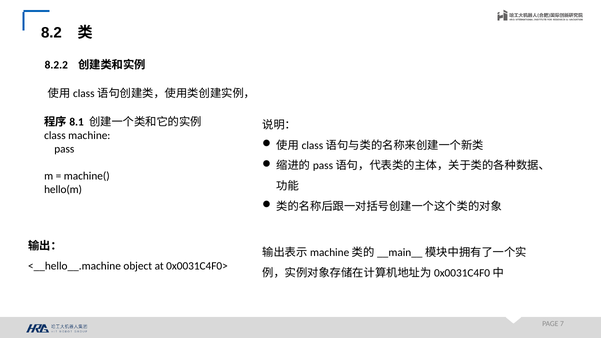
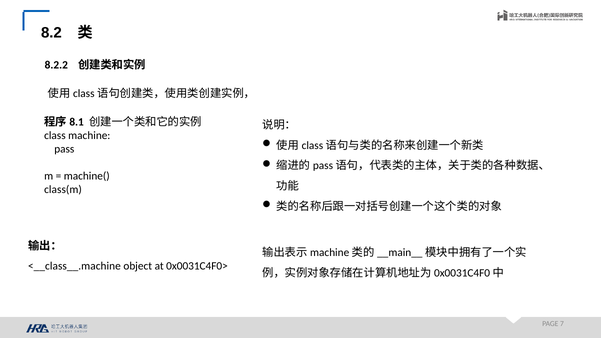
hello(m: hello(m -> class(m (63, 190)
<__hello__.machine: <__hello__.machine -> <__class__.machine (74, 266)
